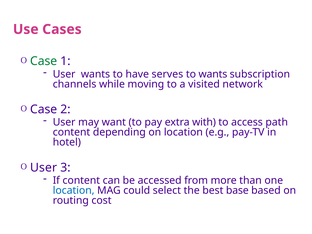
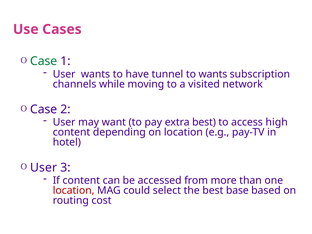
serves: serves -> tunnel (167, 74)
extra with: with -> best (204, 122)
path: path -> high (277, 122)
location colour: blue -> red (74, 190)
